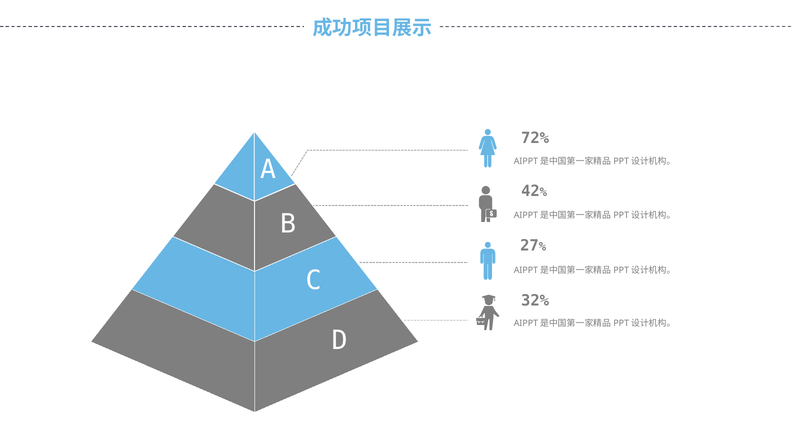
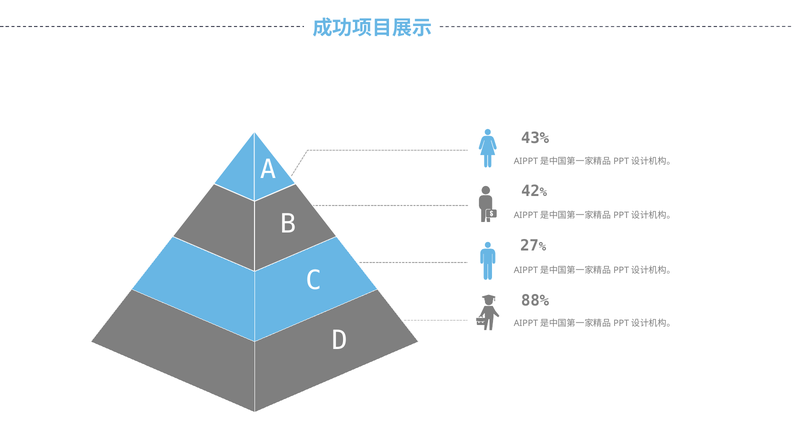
72%: 72% -> 43% (535, 138)
32%: 32% -> 88% (535, 301)
